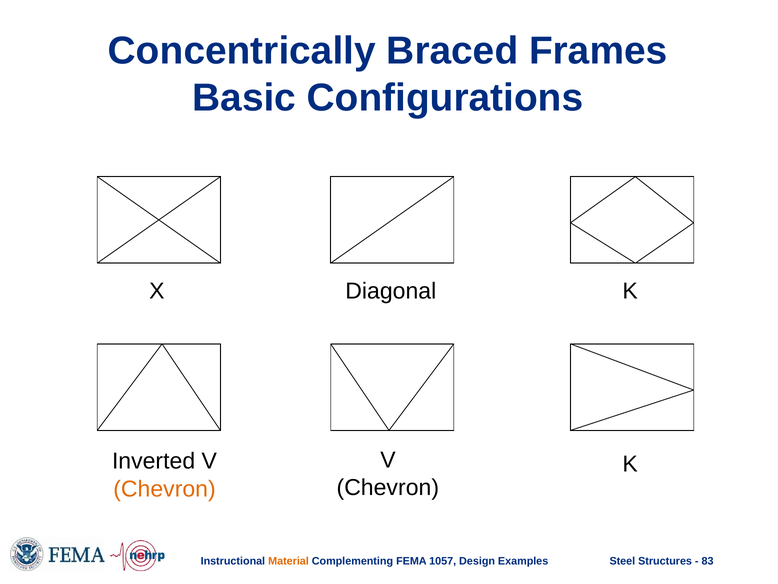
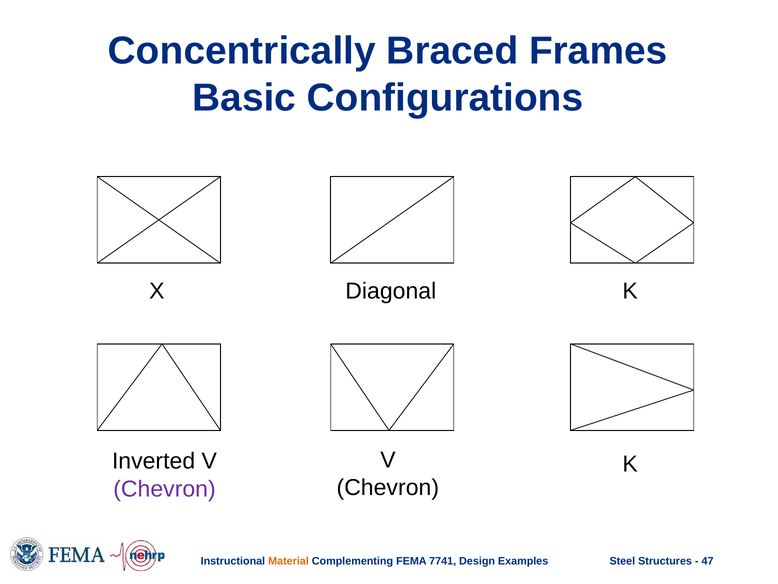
Chevron colour: orange -> purple (165, 489)
1057: 1057 -> 7741 (443, 560)
83: 83 -> 47 (708, 560)
